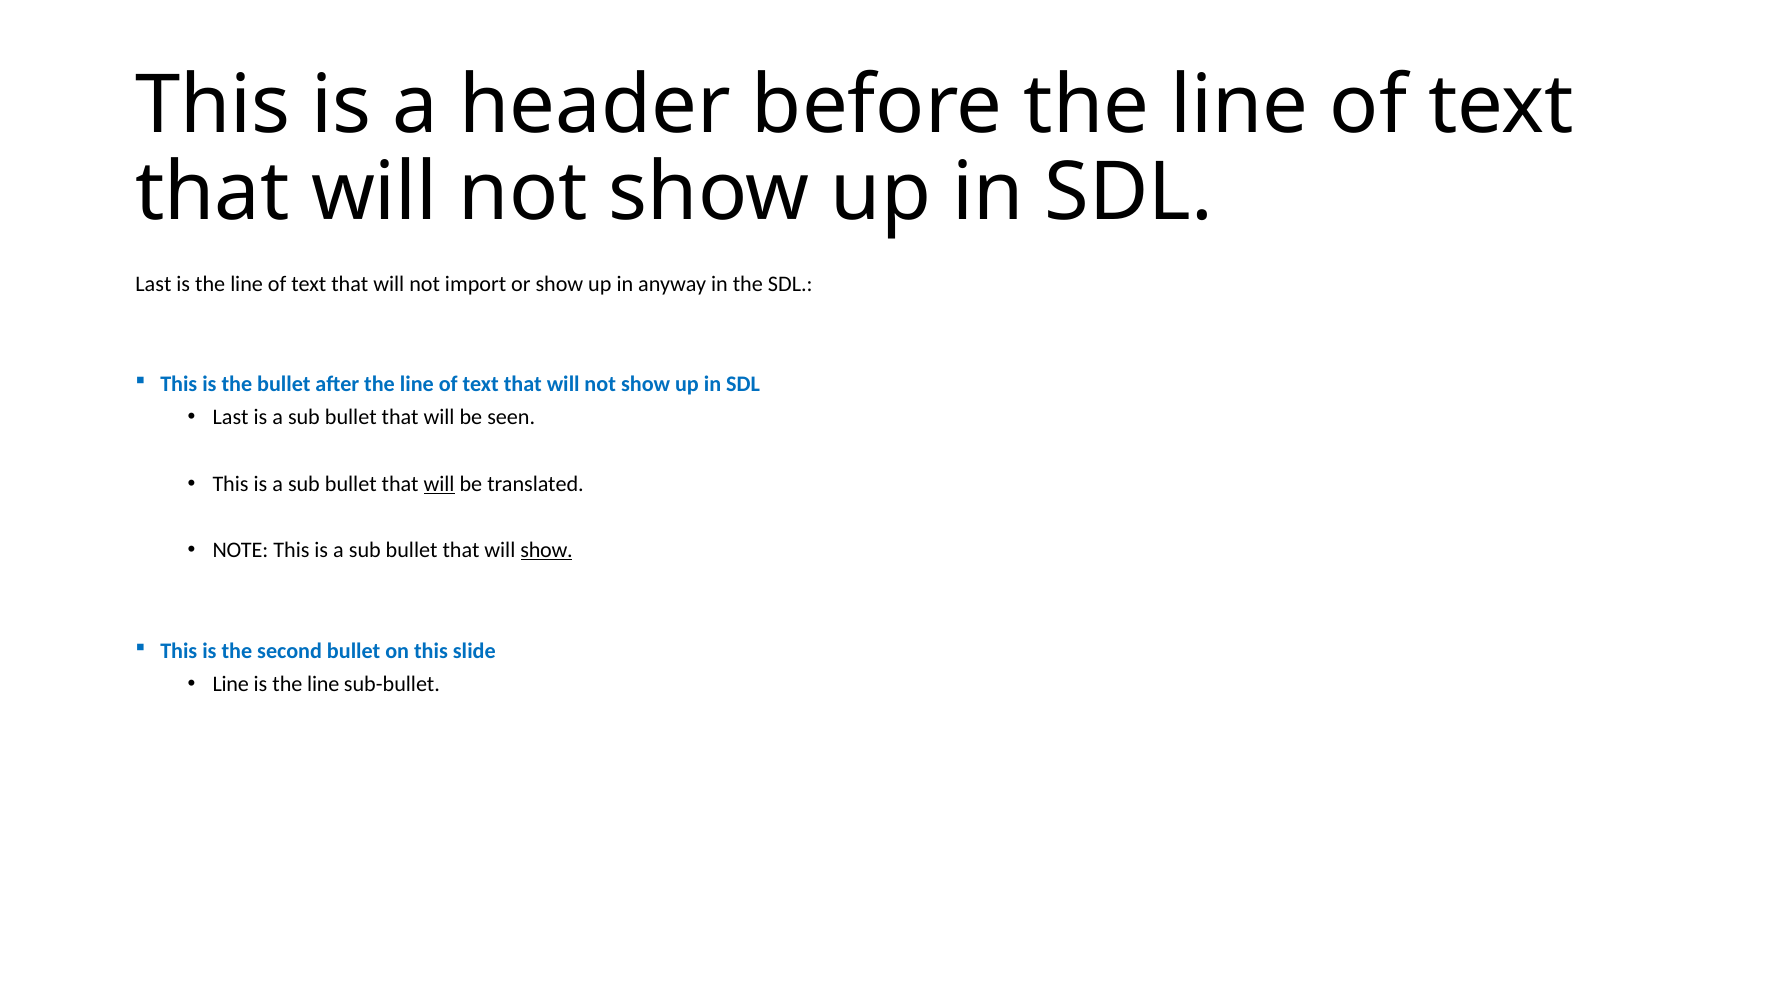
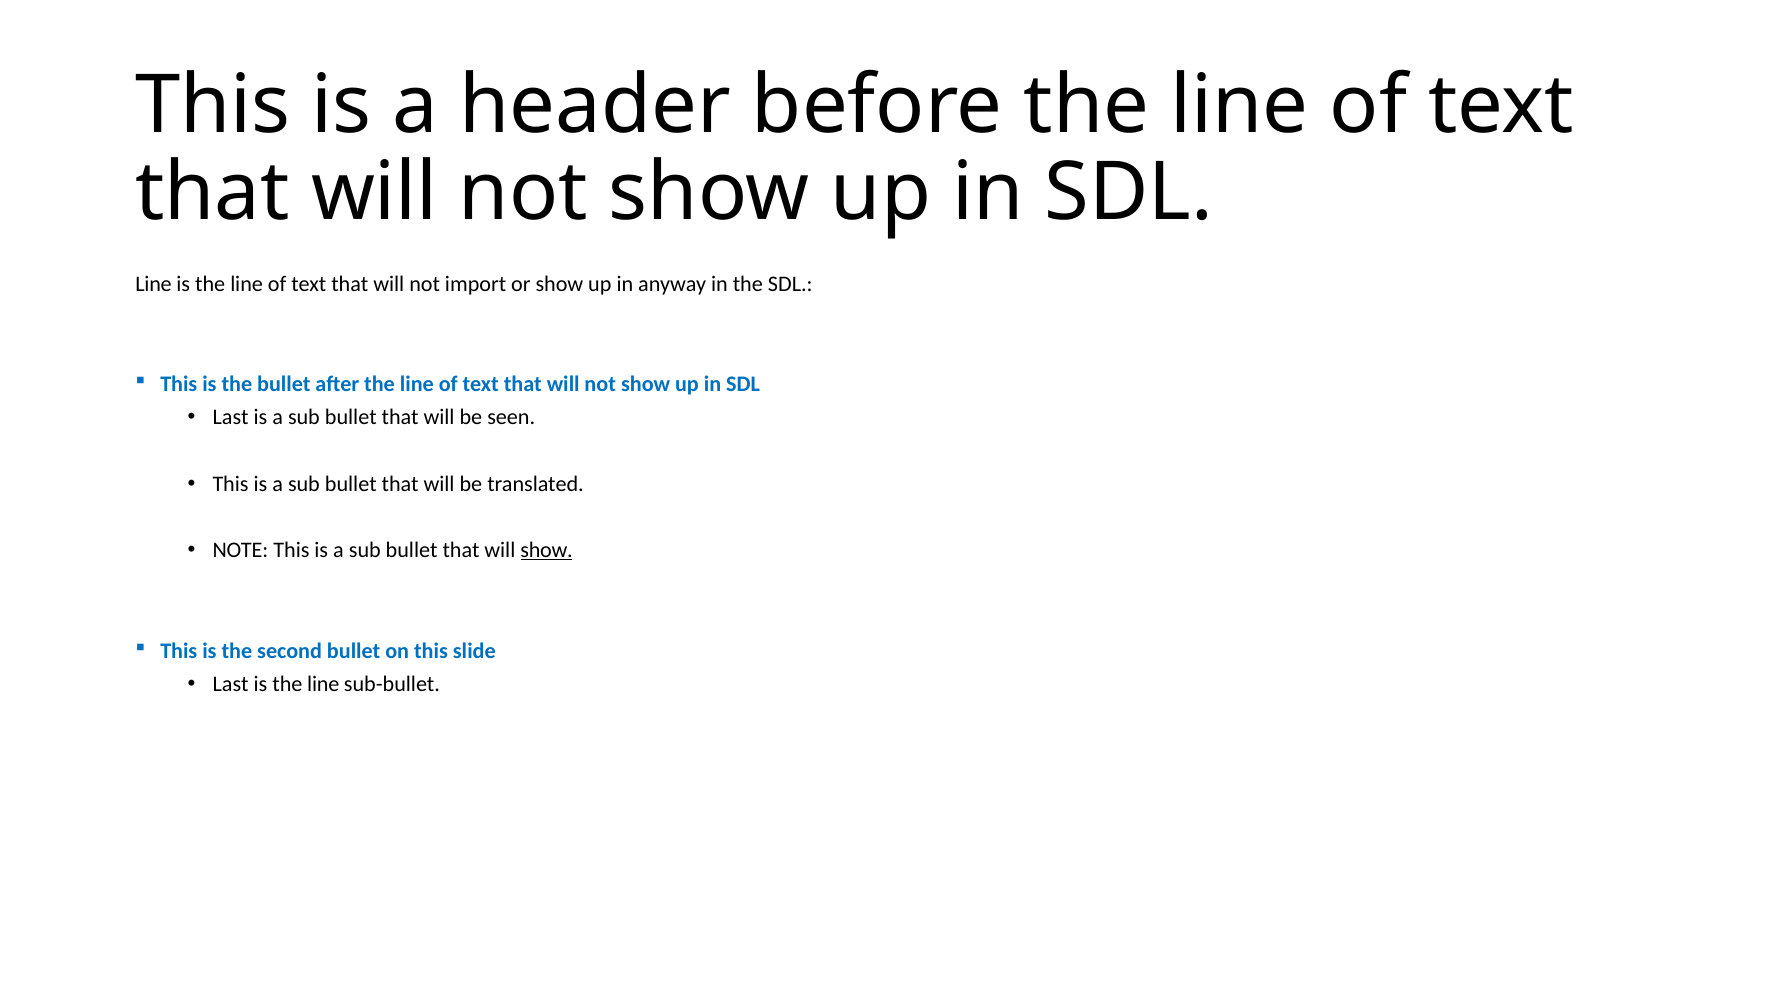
Last: Last -> Line (154, 284)
will underline: present -> none (439, 484)
Line: Line -> Last (231, 684)
